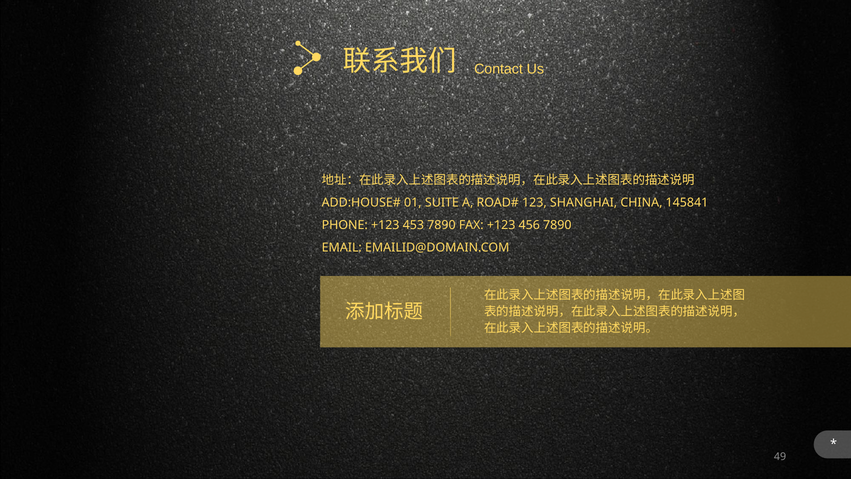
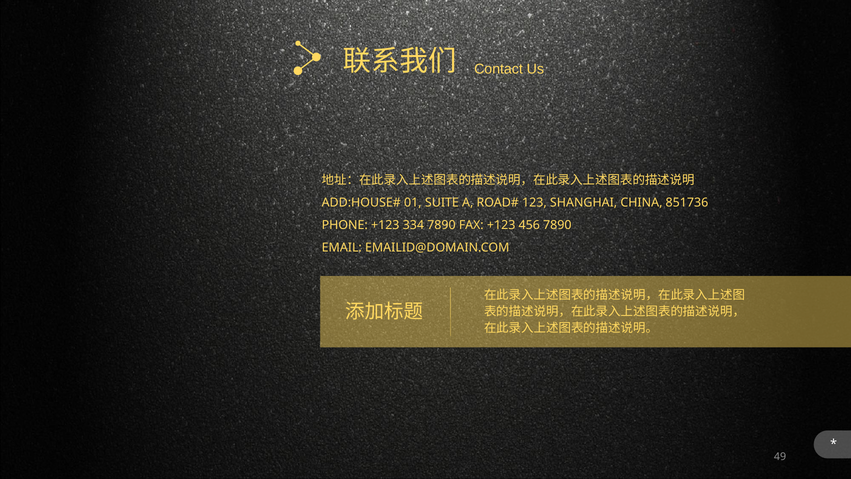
145841: 145841 -> 851736 (687, 203)
453: 453 -> 334 (413, 225)
